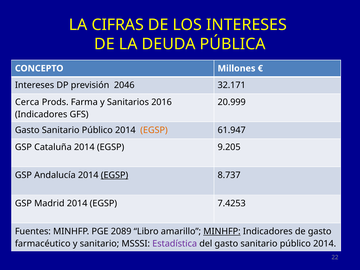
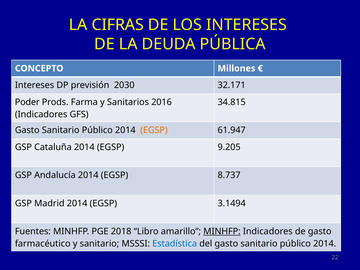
2046: 2046 -> 2030 (124, 85)
Cerca: Cerca -> Poder (27, 102)
20.999: 20.999 -> 34.815 (232, 102)
EGSP underline: present -> none (115, 175)
7.4253: 7.4253 -> 3.1494 (232, 203)
2089: 2089 -> 2018 (121, 231)
Estadística colour: purple -> blue (175, 244)
